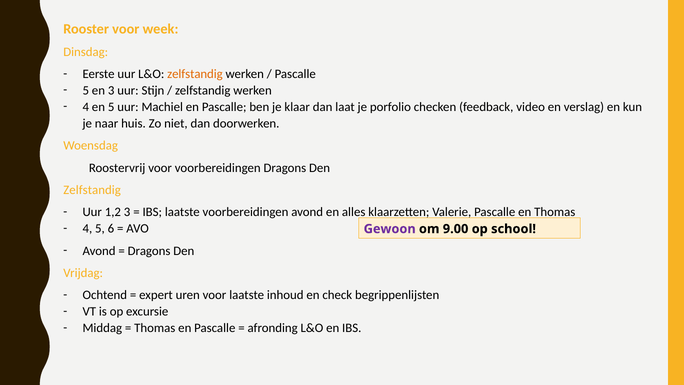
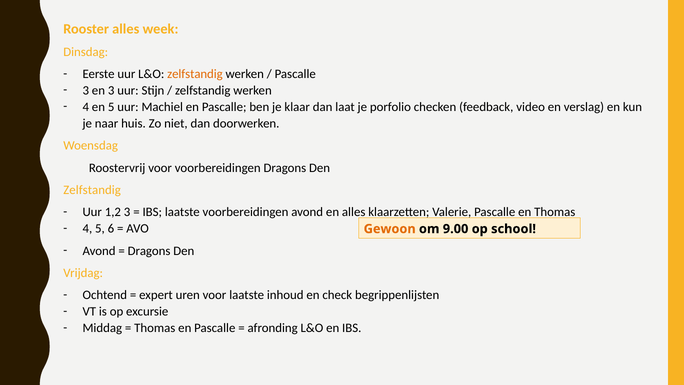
Rooster voor: voor -> alles (126, 29)
5: 5 -> 3 (86, 90)
Gewoon colour: purple -> orange (390, 229)
